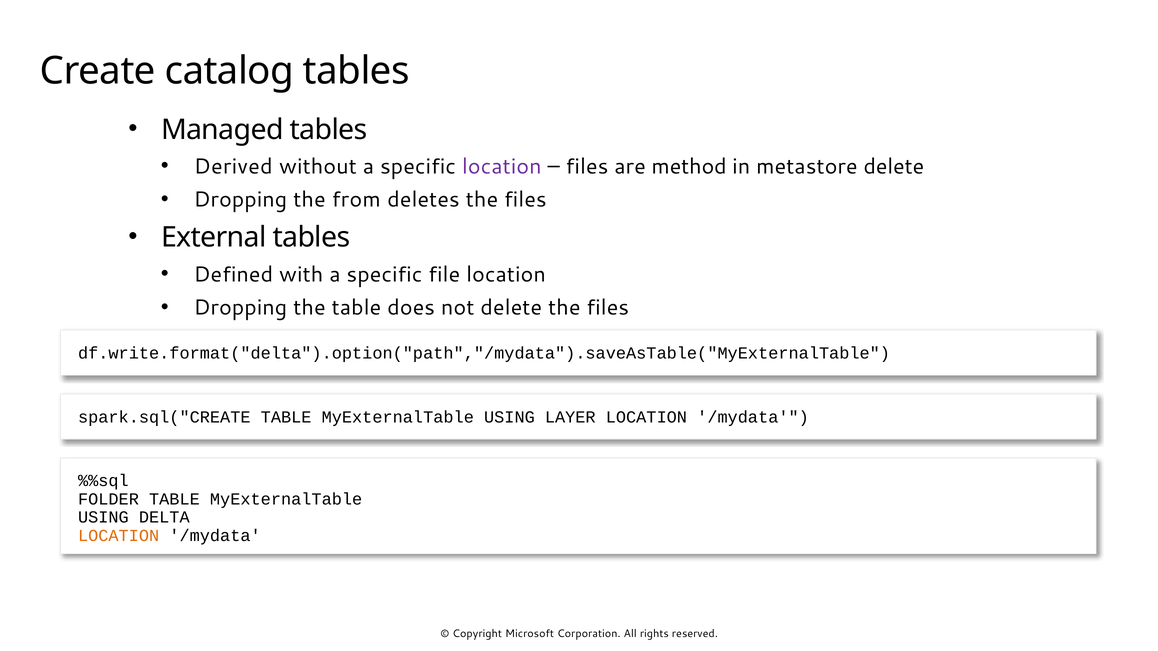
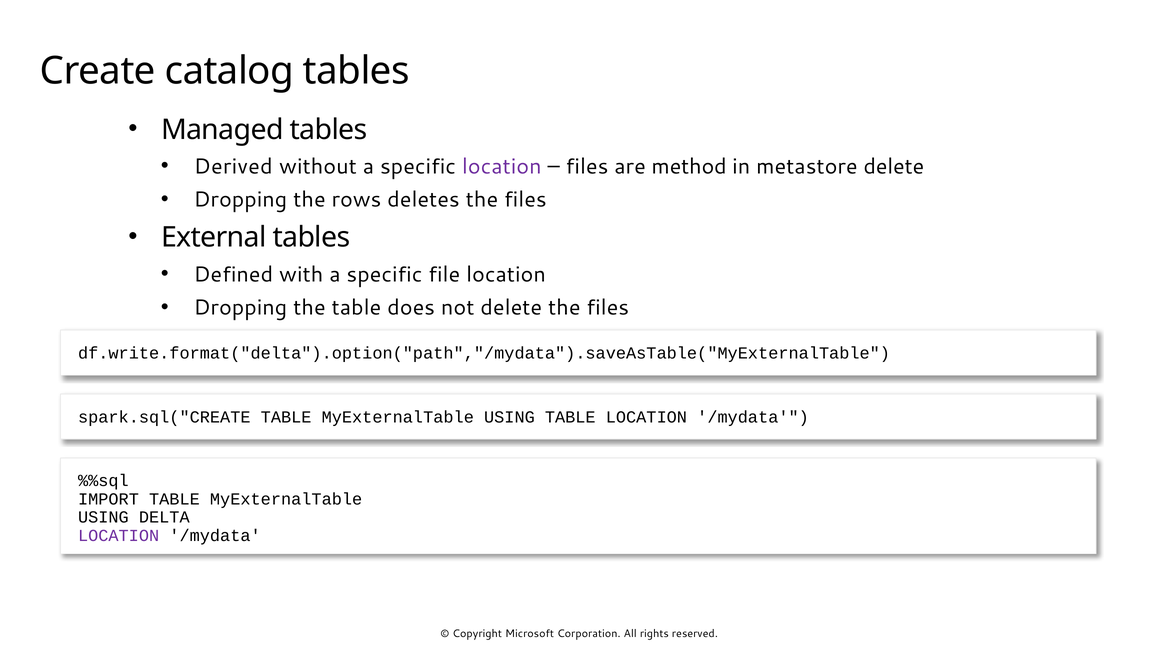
from: from -> rows (356, 200)
USING LAYER: LAYER -> TABLE (570, 417)
FOLDER: FOLDER -> IMPORT (108, 499)
LOCATION colour: orange -> purple (119, 536)
